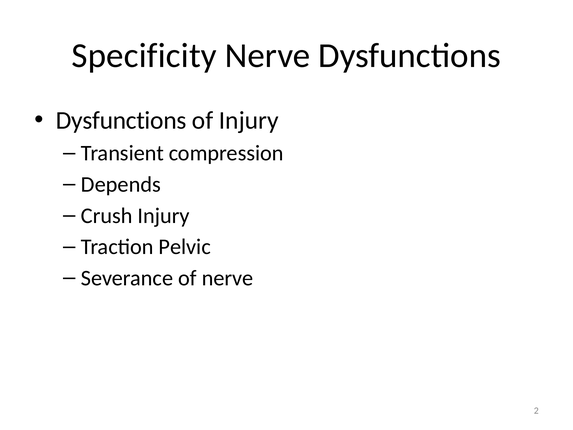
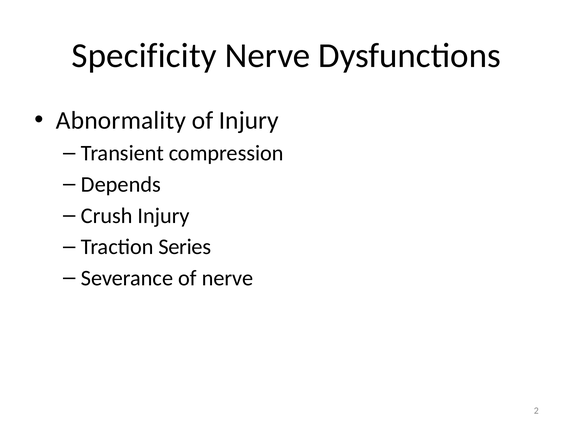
Dysfunctions: Dysfunctions -> Abnormality (121, 120)
Pelvic: Pelvic -> Series (185, 247)
